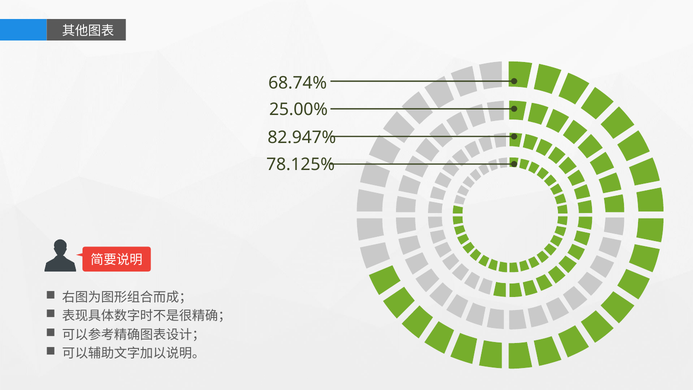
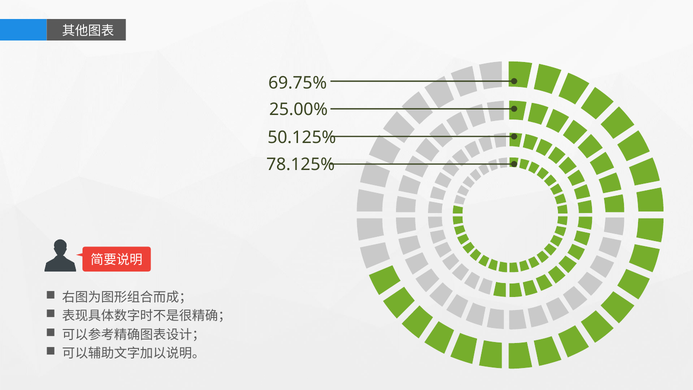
68.74%: 68.74% -> 69.75% (298, 83)
82.947%: 82.947% -> 50.125% (302, 138)
